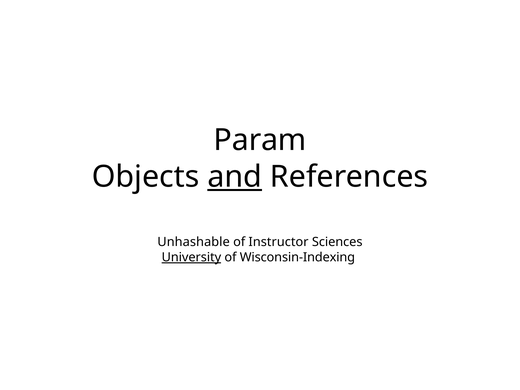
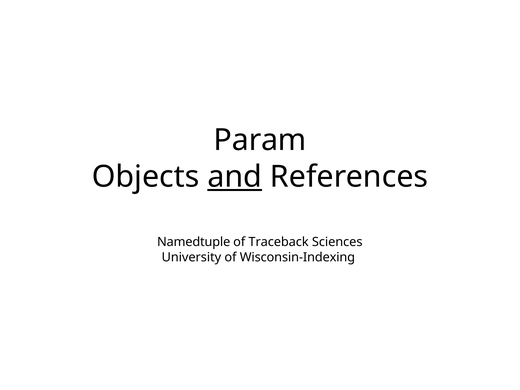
Unhashable: Unhashable -> Namedtuple (194, 242)
Instructor: Instructor -> Traceback (279, 242)
University underline: present -> none (191, 257)
